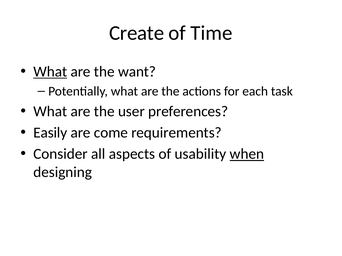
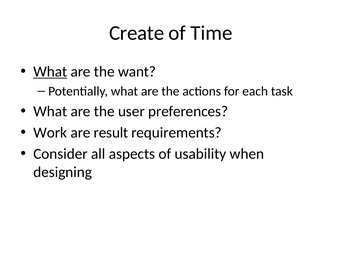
Easily: Easily -> Work (50, 133)
come: come -> result (111, 133)
when underline: present -> none (247, 154)
